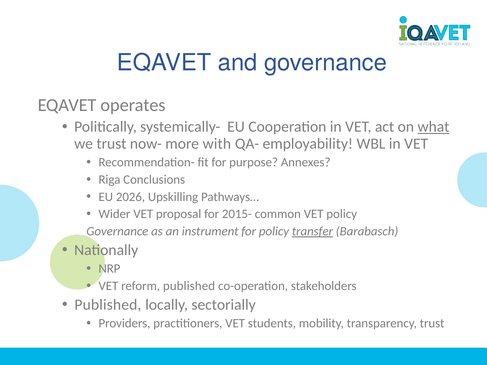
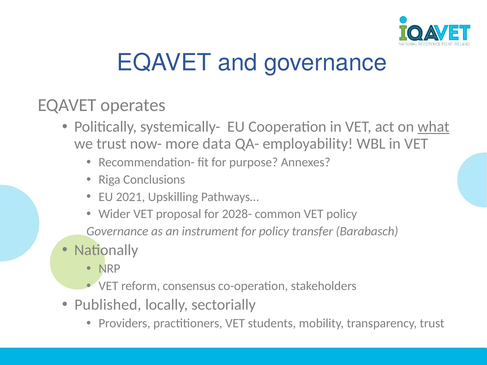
with: with -> data (217, 144)
2026: 2026 -> 2021 (131, 197)
2015-: 2015- -> 2028- (237, 214)
transfer underline: present -> none (312, 231)
reform published: published -> consensus (189, 286)
